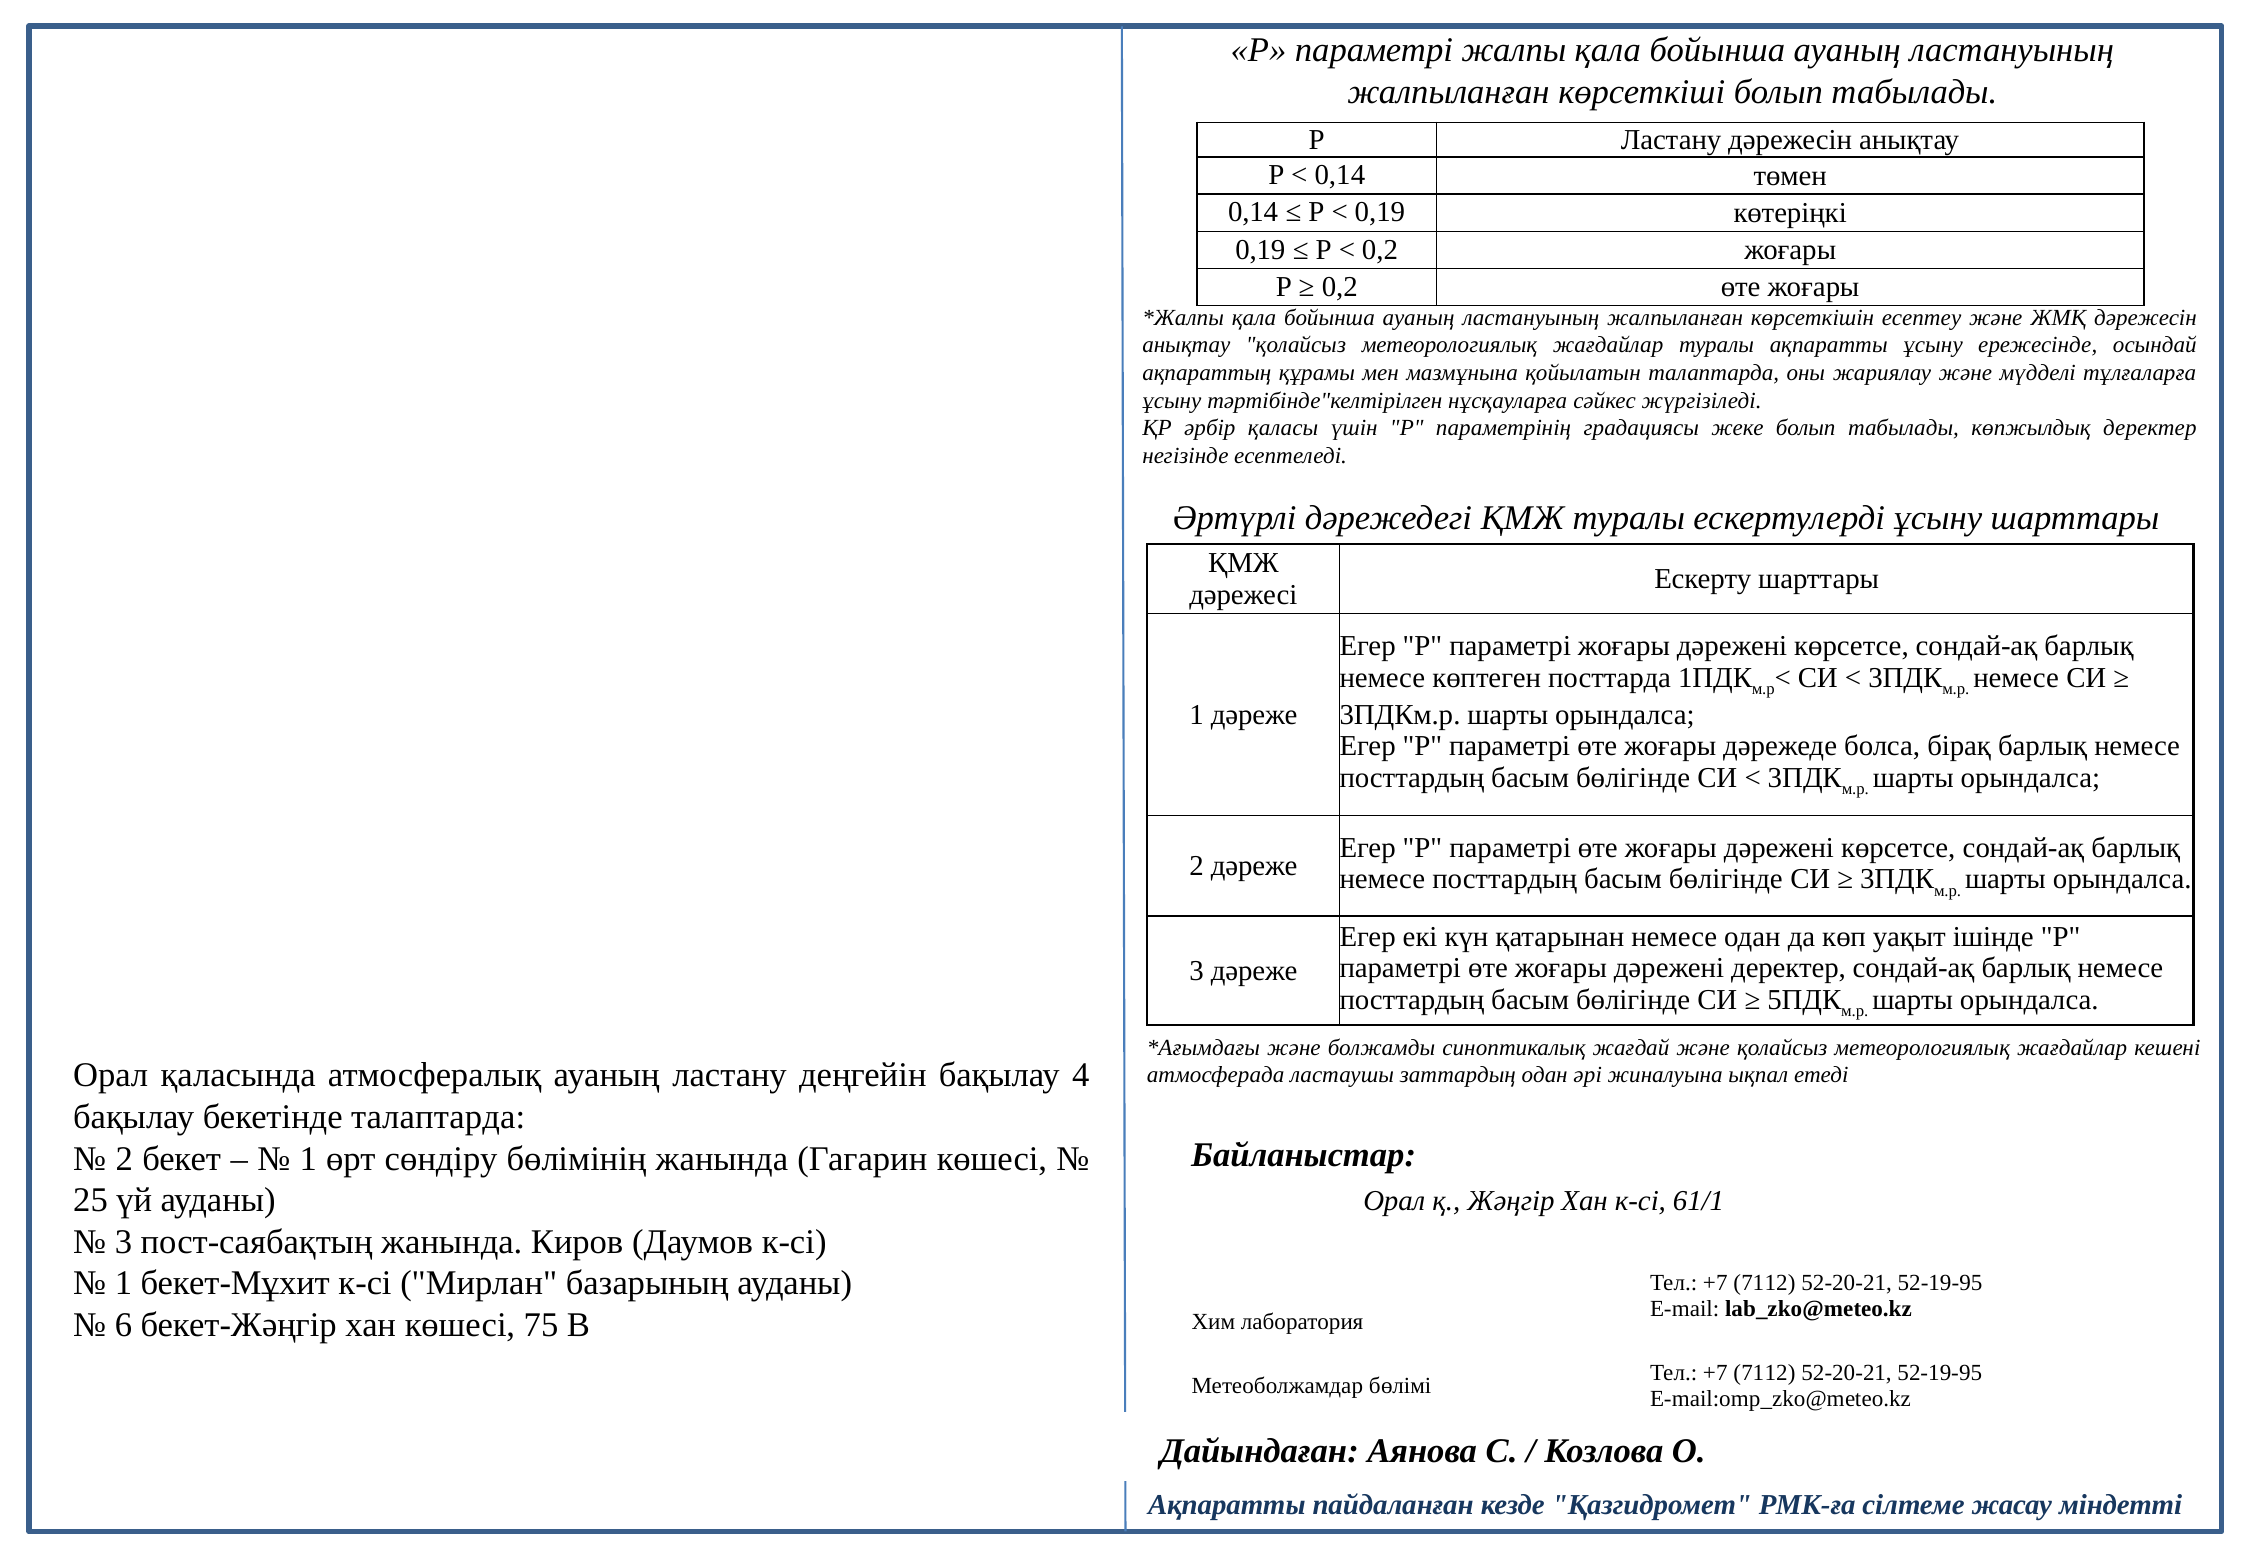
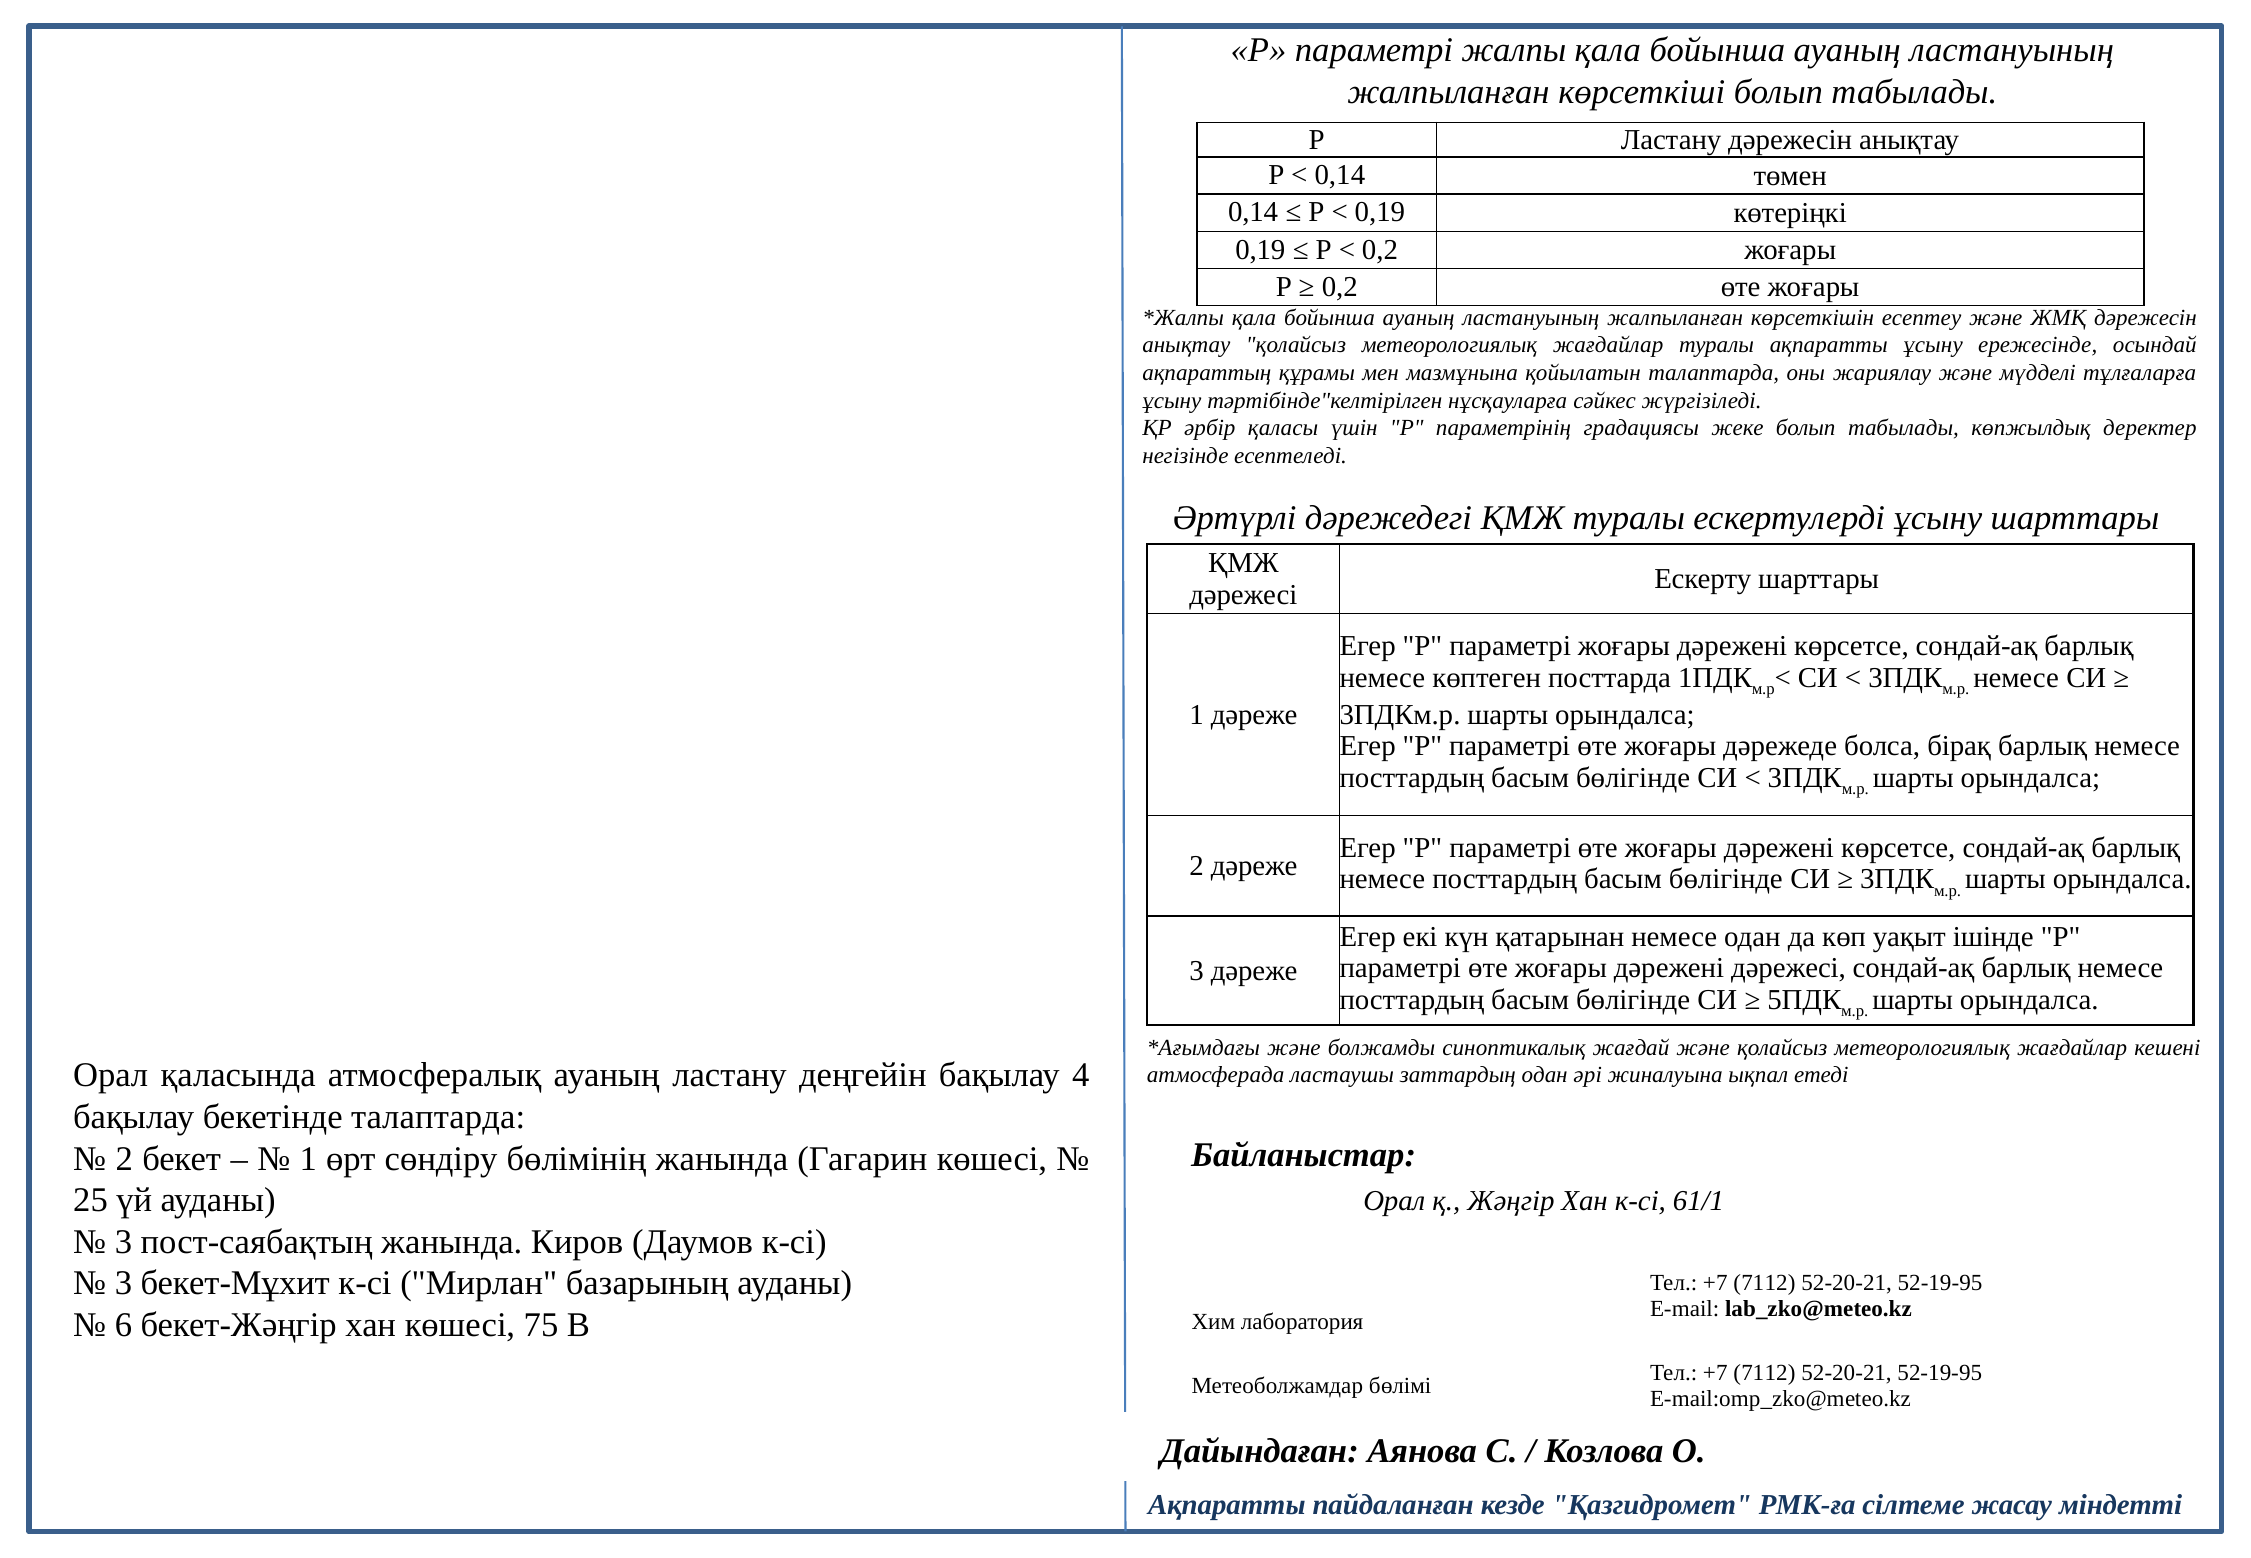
дәрежені деректер: деректер -> дәрежесі (1789, 969)
1: 1 -> 3 (123, 1284)
